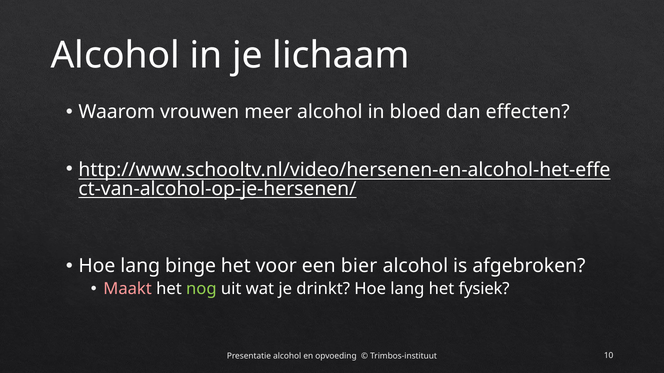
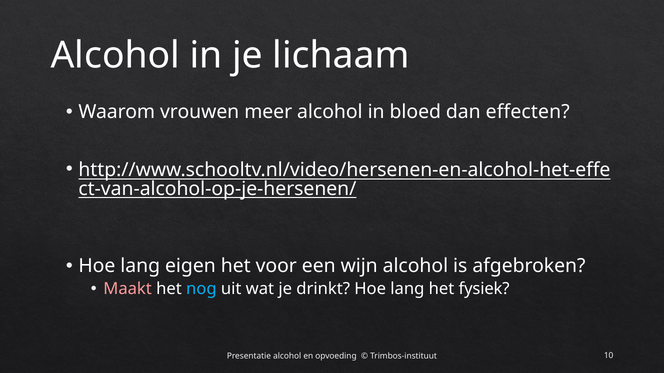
binge: binge -> eigen (190, 266)
bier: bier -> wijn (359, 266)
nog colour: light green -> light blue (201, 289)
